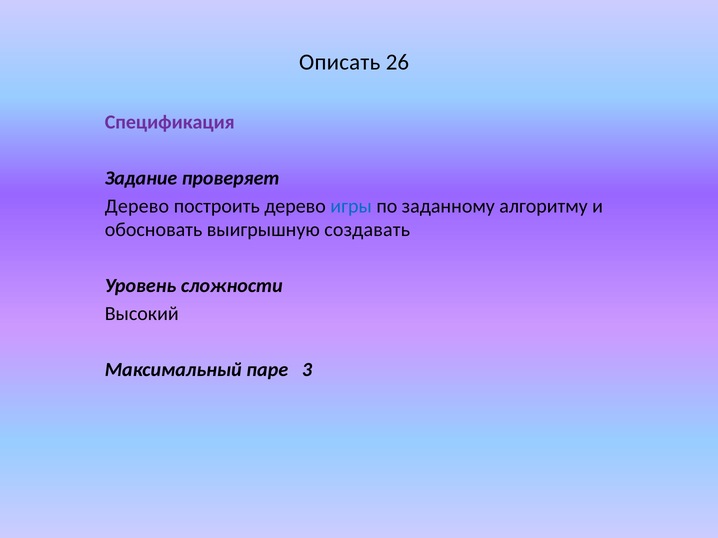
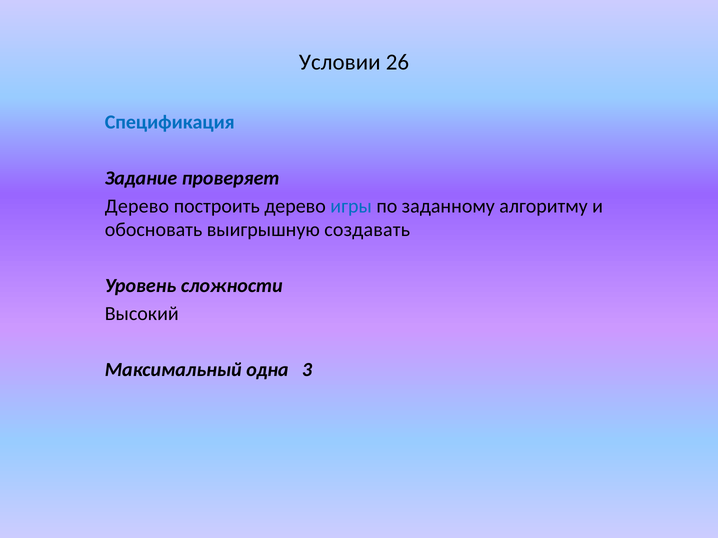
Описать: Описать -> Условии (340, 62)
Спецификация colour: purple -> blue (170, 122)
паре: паре -> одна (267, 370)
